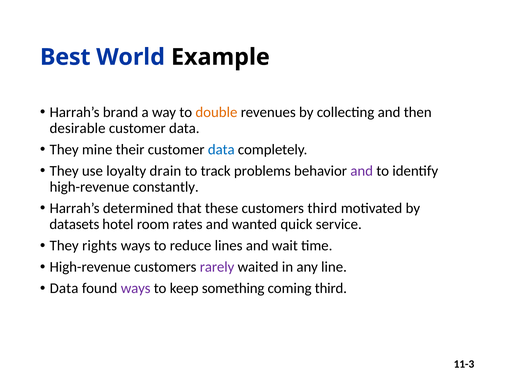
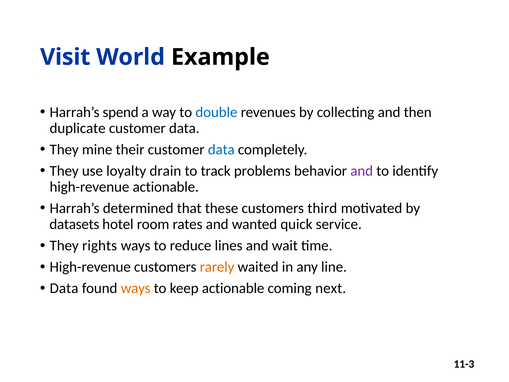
Best: Best -> Visit (65, 57)
brand: brand -> spend (121, 112)
double colour: orange -> blue (216, 112)
desirable: desirable -> duplicate (78, 128)
high-revenue constantly: constantly -> actionable (166, 187)
rarely colour: purple -> orange (217, 267)
ways colour: purple -> orange (136, 288)
keep something: something -> actionable (233, 288)
coming third: third -> next (331, 288)
